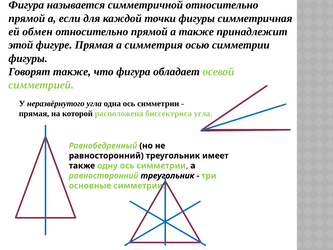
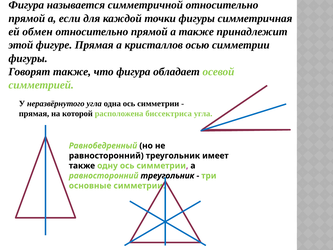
симметрия: симметрия -> кристаллов (154, 45)
